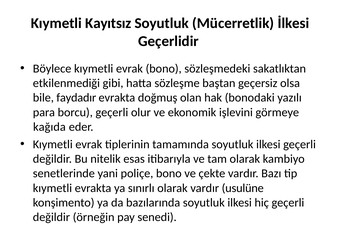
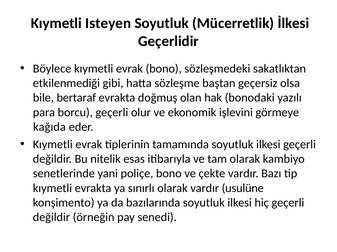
Kayıtsız: Kayıtsız -> Isteyen (108, 23)
faydadır: faydadır -> bertaraf (76, 98)
